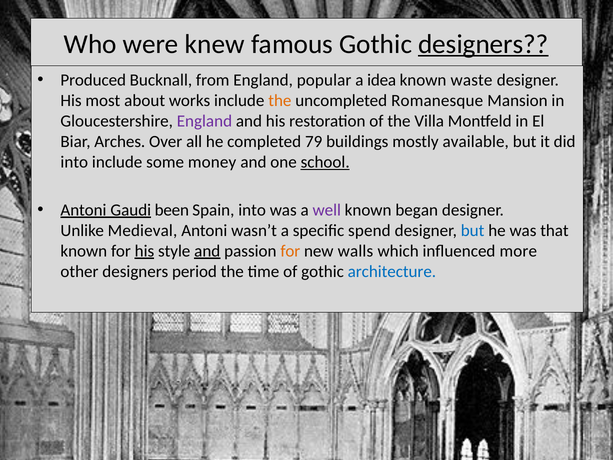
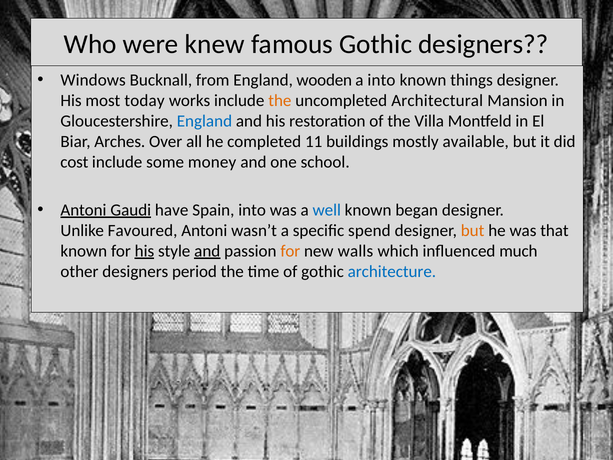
designers underline: present -> none (483, 44)
Produced: Produced -> Windows (93, 80)
popular: popular -> wooden (324, 80)
a idea: idea -> into (381, 80)
waste: waste -> things (472, 80)
about: about -> today (145, 101)
Romanesque: Romanesque -> Architectural (437, 101)
England colour: purple -> blue (204, 121)
79: 79 -> 11 (314, 142)
into: into -> cost (74, 162)
school underline: present -> none (325, 162)
been: been -> have (172, 210)
well colour: purple -> blue (327, 210)
Medieval: Medieval -> Favoured (143, 230)
but colour: blue -> orange (473, 230)
more: more -> much (518, 251)
